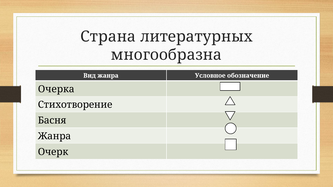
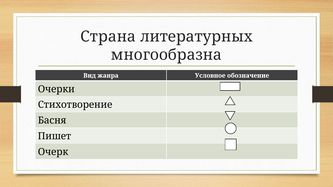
Очерка: Очерка -> Очерки (56, 89)
Жанра: Жанра -> Пишет (54, 136)
